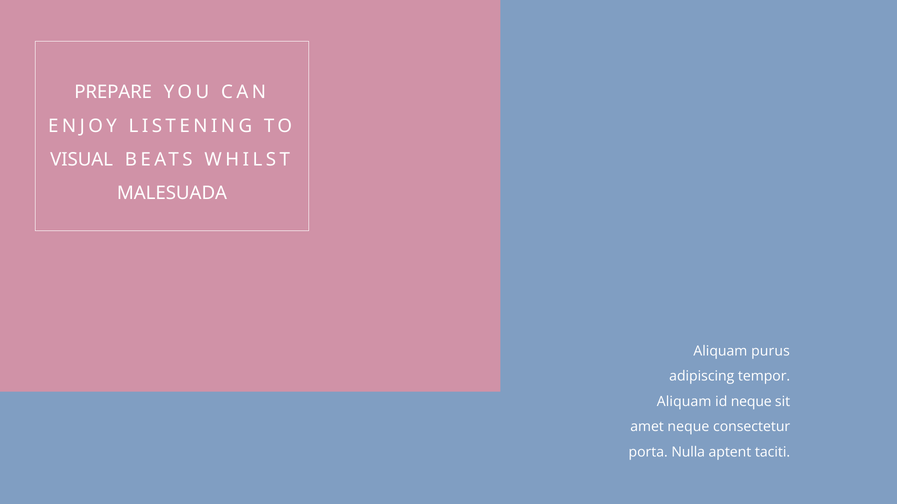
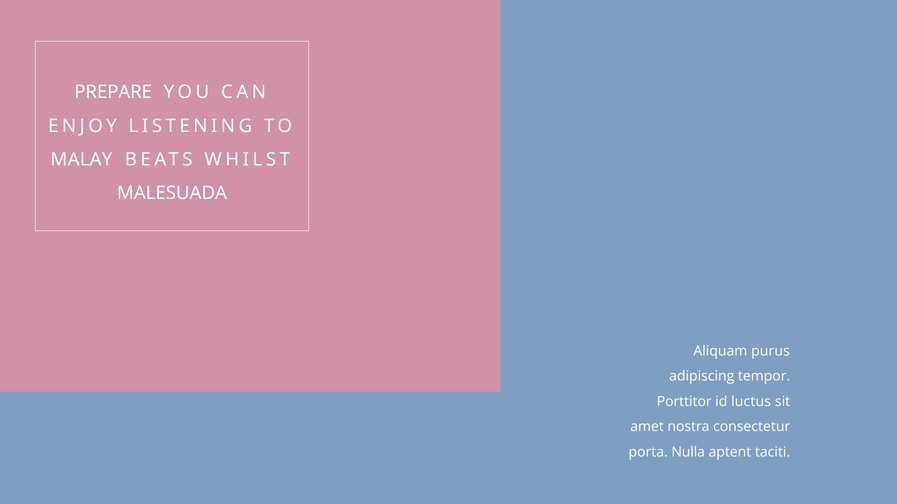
VISUAL: VISUAL -> MALAY (81, 160)
Aliquam: Aliquam -> Porttitor (684, 402)
id neque: neque -> luctus (751, 402)
amet neque: neque -> nostra (688, 427)
